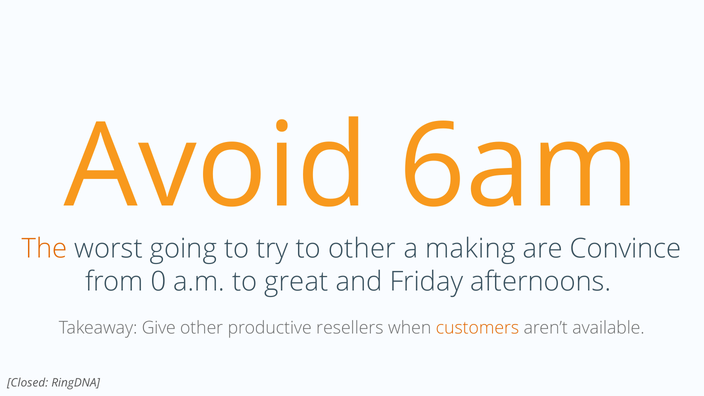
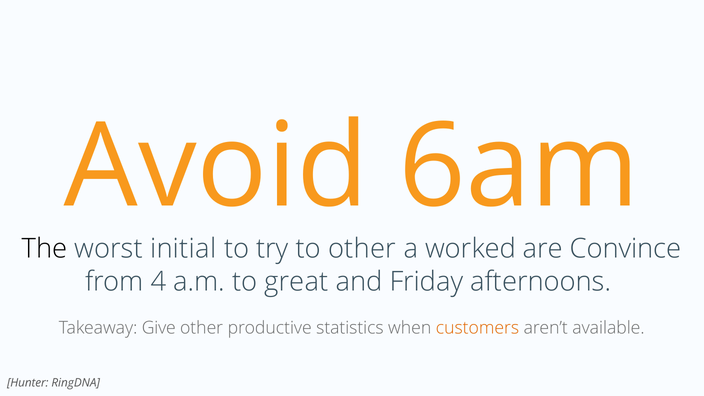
The colour: orange -> black (45, 249)
going: going -> initial (183, 249)
making: making -> worked (471, 249)
0: 0 -> 4 (158, 282)
resellers: resellers -> statistics (350, 328)
Closed: Closed -> Hunter (28, 383)
